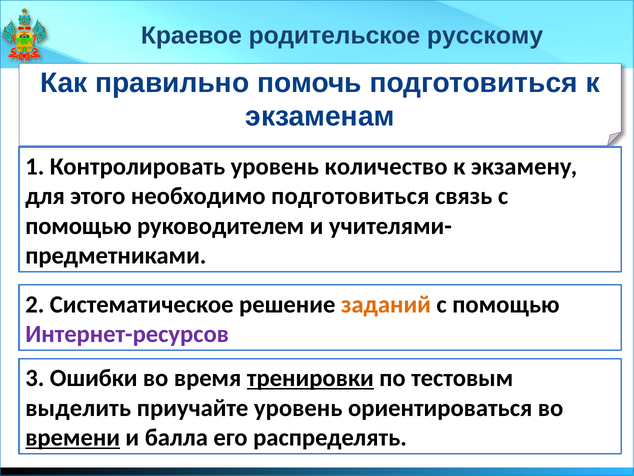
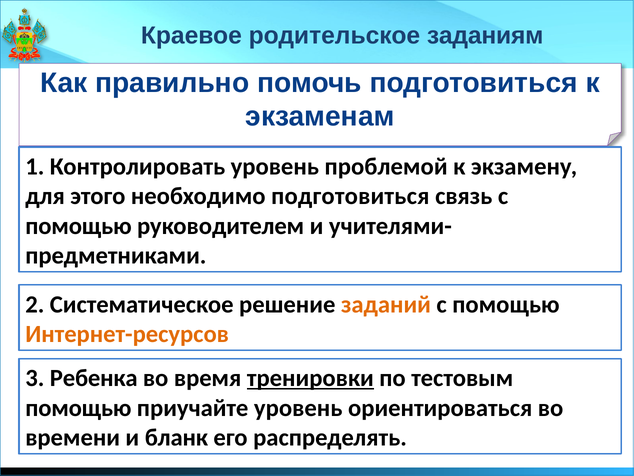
русскому: русскому -> заданиям (485, 36)
количество: количество -> проблемой (386, 166)
Интернет-ресурсов colour: purple -> orange (127, 334)
Ошибки: Ошибки -> Ребенка (94, 378)
выделить: выделить -> помощью (78, 408)
времени underline: present -> none (73, 437)
балла: балла -> бланк (176, 437)
